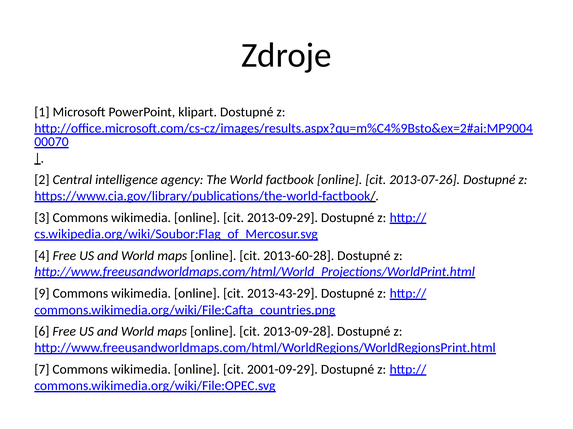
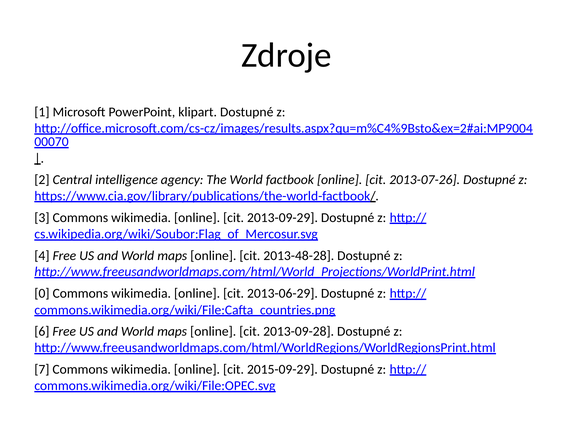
2013-60-28: 2013-60-28 -> 2013-48-28 (299, 256)
9: 9 -> 0 (42, 294)
2013-43-29: 2013-43-29 -> 2013-06-29 (282, 294)
2001-09-29: 2001-09-29 -> 2015-09-29 (282, 370)
